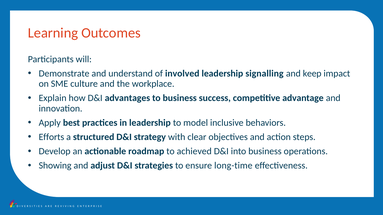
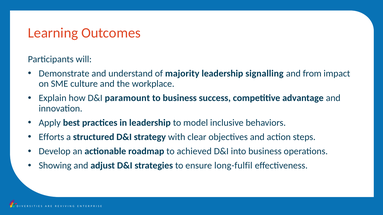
involved: involved -> majority (182, 74)
keep: keep -> from (312, 74)
advantages: advantages -> paramount (127, 98)
long-time: long-time -> long-fulfil (233, 166)
